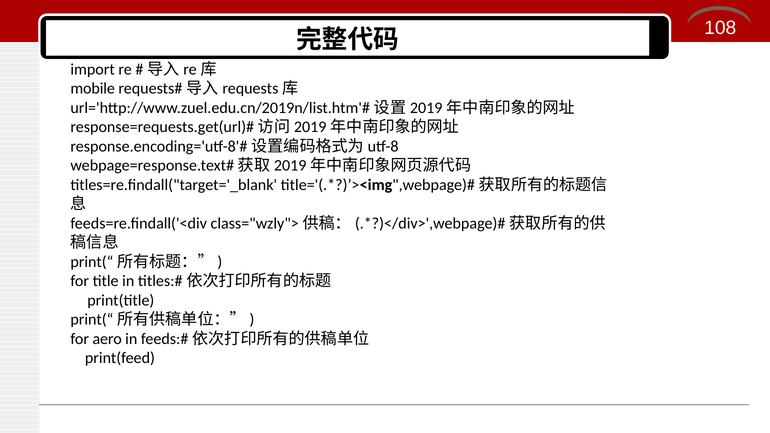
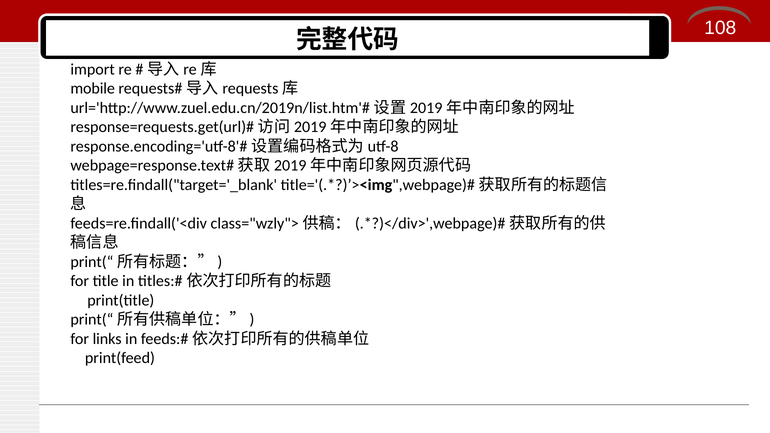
aero: aero -> links (107, 339)
